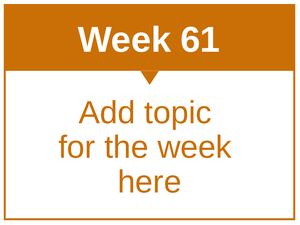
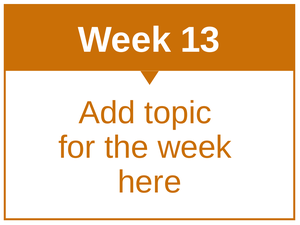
61: 61 -> 13 (200, 40)
